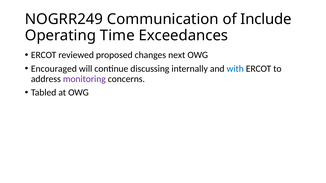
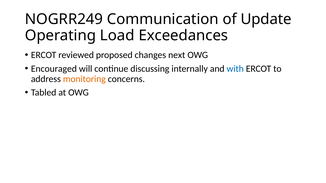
Include: Include -> Update (266, 19)
Time: Time -> Load (117, 35)
monitoring colour: purple -> orange (84, 79)
